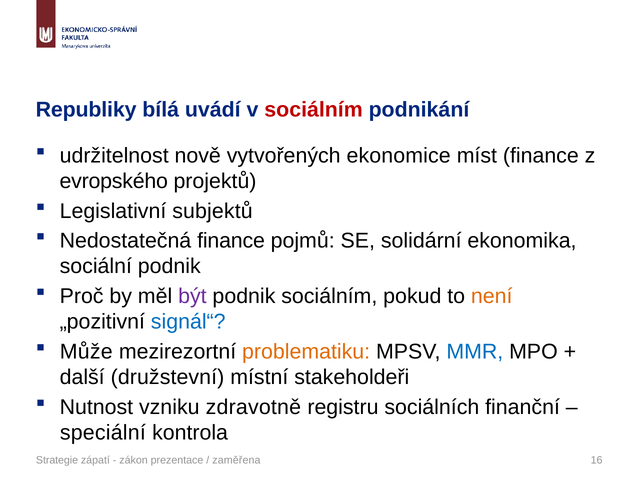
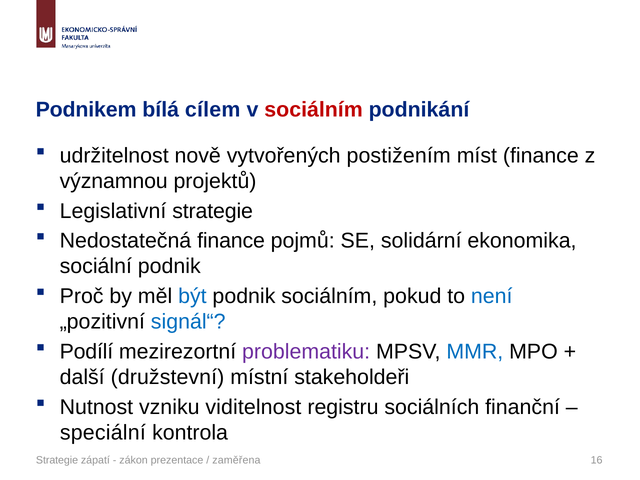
Republiky: Republiky -> Podnikem (86, 110)
uvádí: uvádí -> cílem (213, 110)
ekonomice: ekonomice -> postižením (399, 156)
evropského: evropského -> významnou (114, 181)
Legislativní subjektů: subjektů -> strategie (213, 211)
být colour: purple -> blue (192, 296)
není colour: orange -> blue (492, 296)
Může: Může -> Podílí (86, 352)
problematiku colour: orange -> purple (306, 352)
zdravotně: zdravotně -> viditelnost (253, 407)
